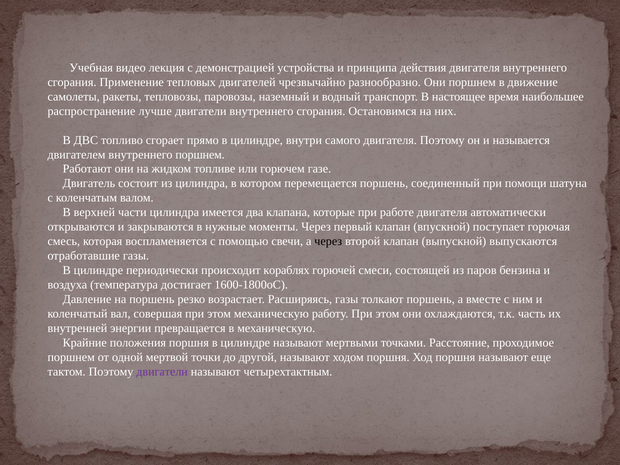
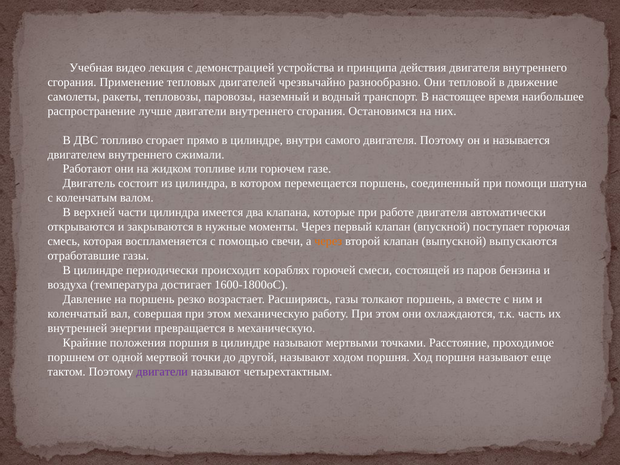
Они поршнем: поршнем -> тепловой (472, 82)
внутреннего поршнем: поршнем -> сжимали (200, 155)
через colour: black -> orange (328, 241)
